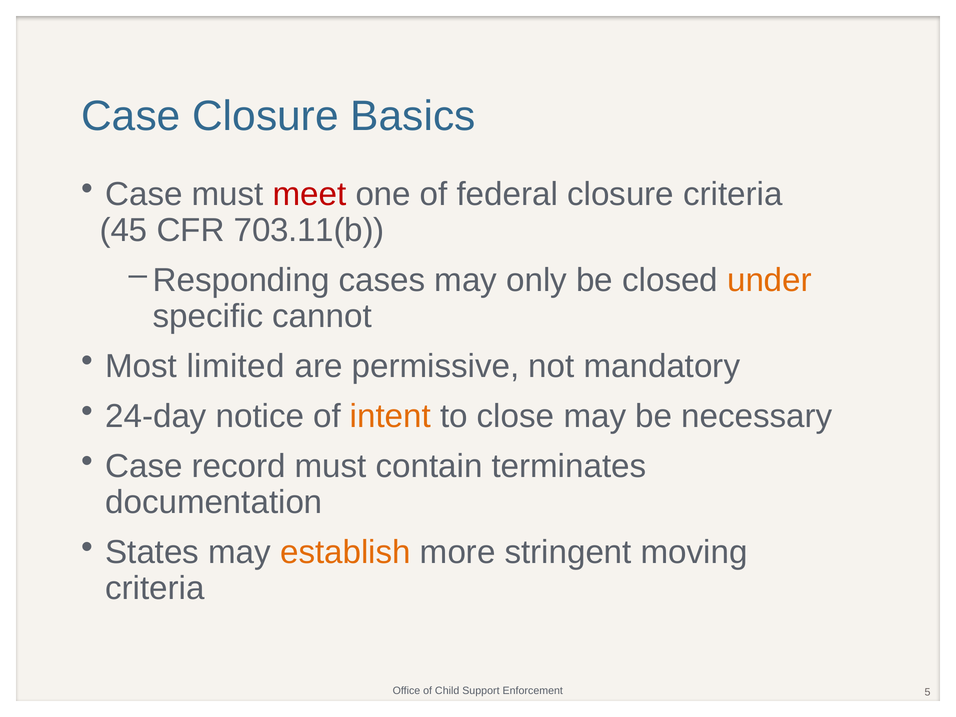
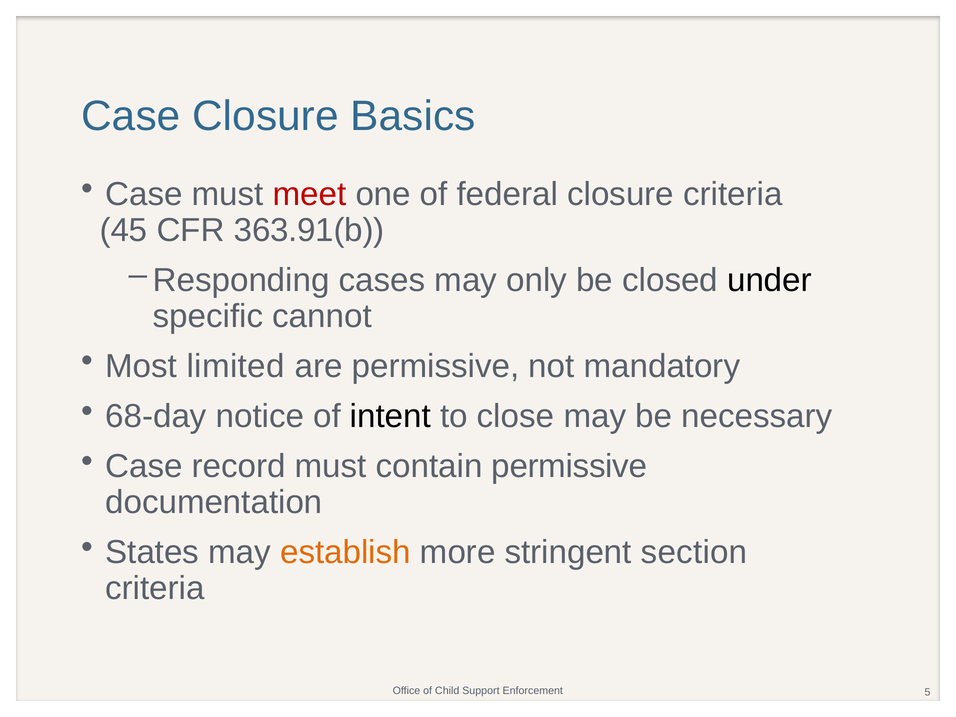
703.11(b: 703.11(b -> 363.91(b (309, 230)
under colour: orange -> black (770, 280)
24-day: 24-day -> 68-day (156, 416)
intent colour: orange -> black (390, 416)
contain terminates: terminates -> permissive (569, 467)
moving: moving -> section (694, 552)
